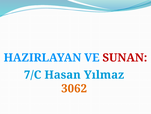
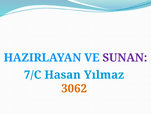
SUNAN colour: red -> purple (125, 57)
